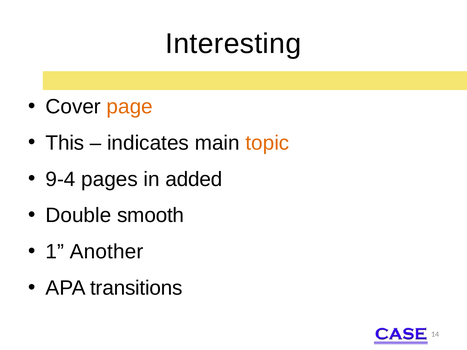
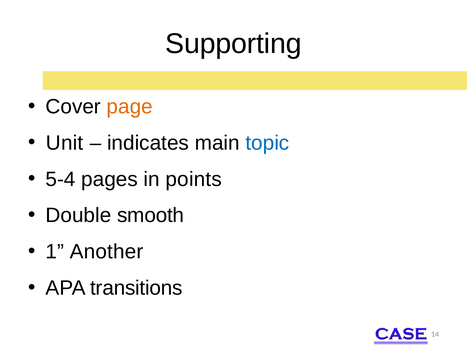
Interesting: Interesting -> Supporting (233, 44)
This: This -> Unit (65, 143)
topic colour: orange -> blue (267, 143)
9-4: 9-4 -> 5-4 (61, 179)
added: added -> points (194, 179)
